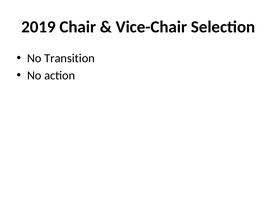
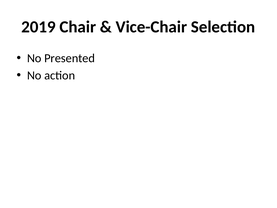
Transition: Transition -> Presented (70, 58)
